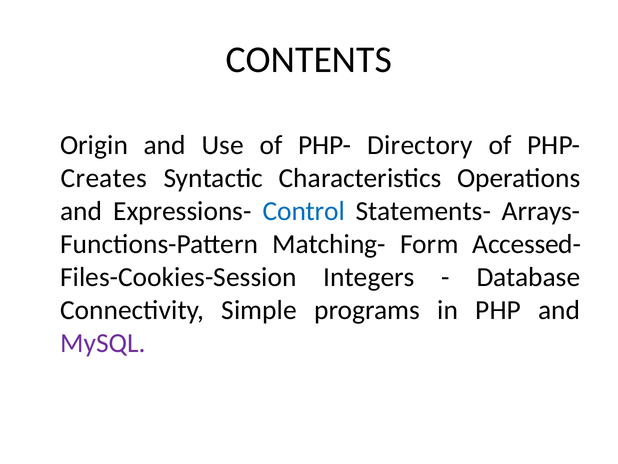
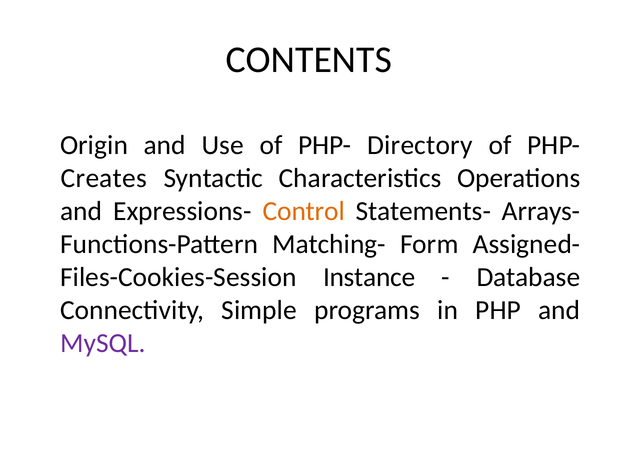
Control colour: blue -> orange (304, 211)
Accessed-: Accessed- -> Assigned- (527, 244)
Integers: Integers -> Instance (369, 277)
